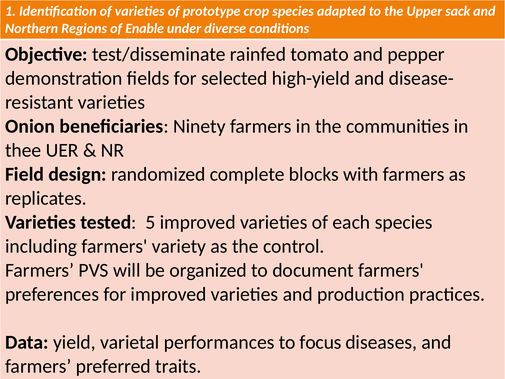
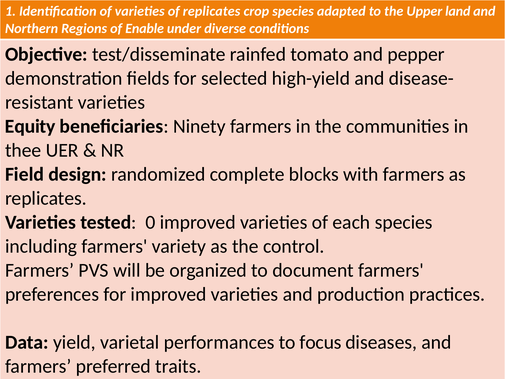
of prototype: prototype -> replicates (212, 11)
sack: sack -> land (458, 11)
Onion: Onion -> Equity (30, 126)
5: 5 -> 0 (150, 222)
